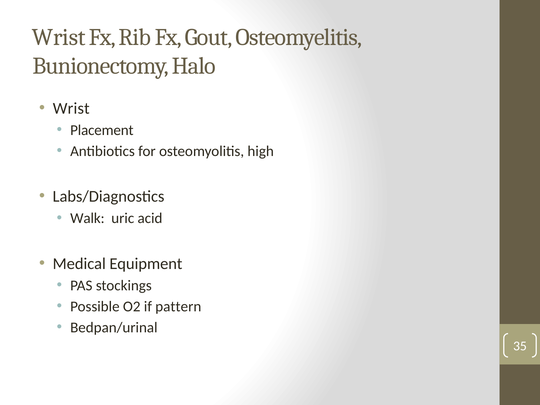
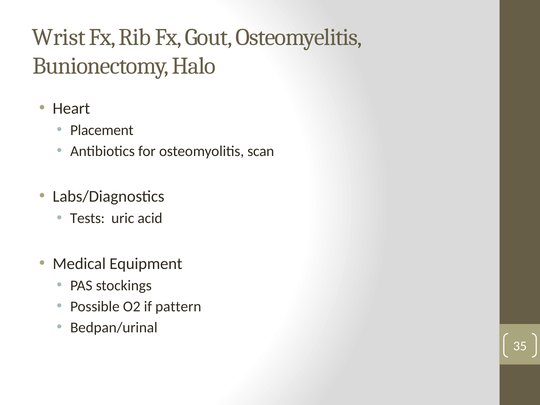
Wrist: Wrist -> Heart (71, 108)
high: high -> scan (261, 151)
Walk: Walk -> Tests (87, 218)
